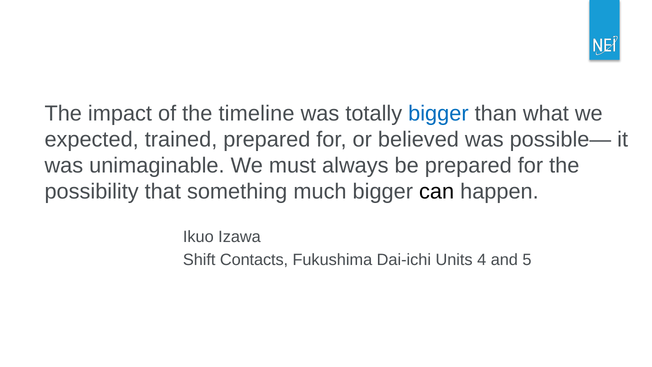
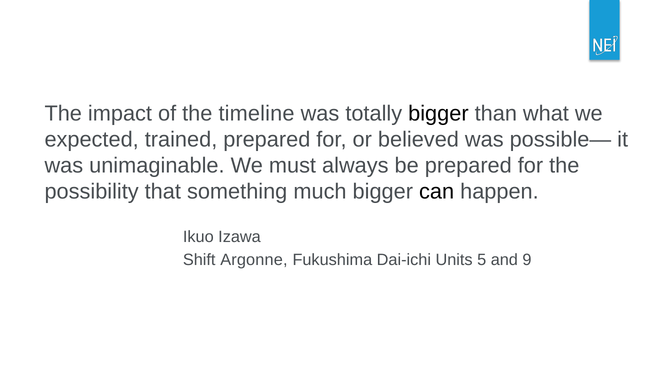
bigger colour: blue -> black (438, 113)
Contacts: Contacts -> Argonne (254, 260)
4: 4 -> 5 (482, 260)
5: 5 -> 9 (527, 260)
